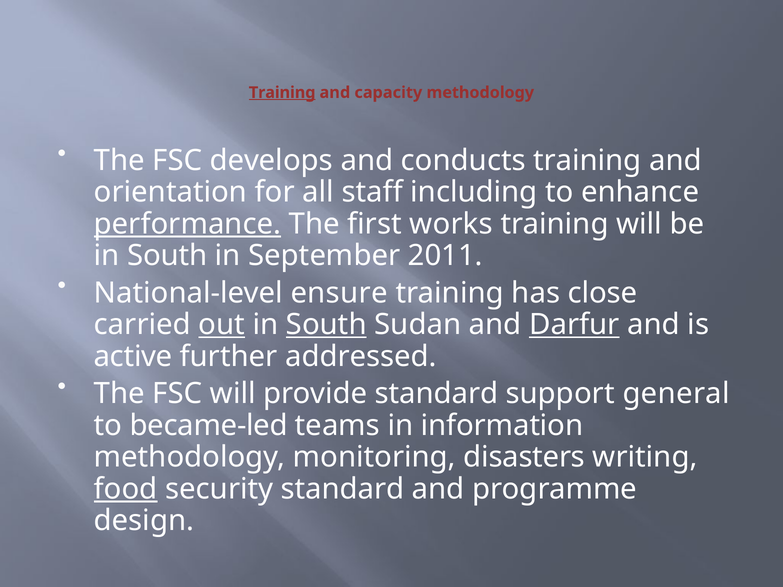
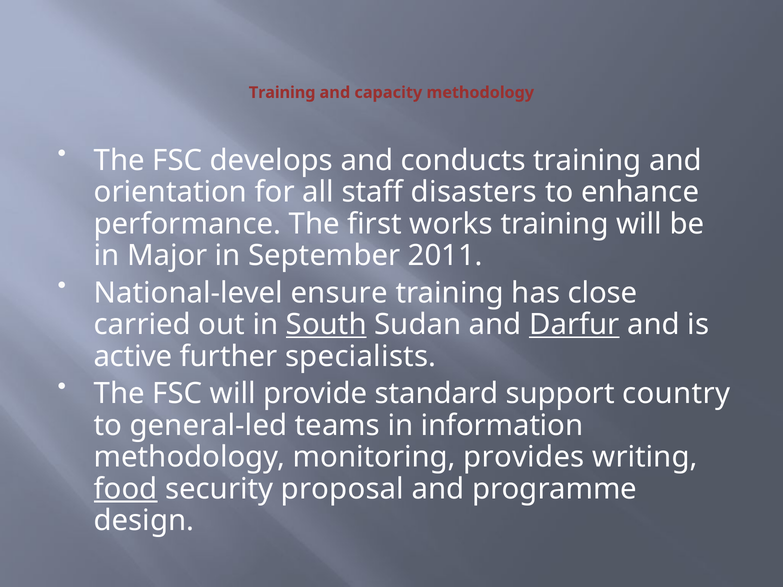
Training underline: present -> none (282, 93)
including: including -> disasters (474, 192)
performance underline: present -> none (187, 224)
South: South -> Major (167, 256)
out underline: present -> none (222, 325)
addressed: addressed -> specialists (361, 357)
general: general -> country (676, 394)
became-led: became-led -> general-led (208, 426)
disasters: disasters -> provides (524, 457)
security standard: standard -> proposal (342, 489)
